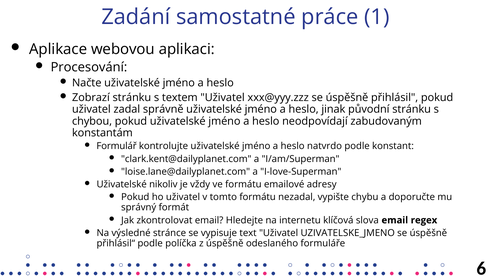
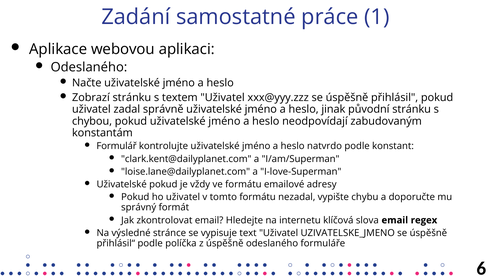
Procesování: Procesování -> Odeslaného (89, 67)
Uživatelské nikoliv: nikoliv -> pokud (163, 185)
